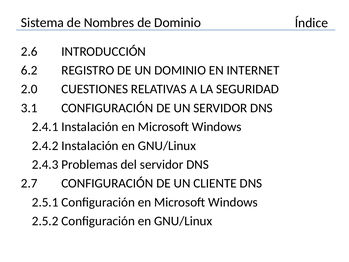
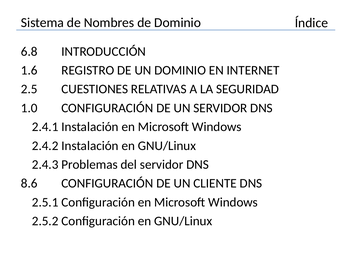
2.6: 2.6 -> 6.8 (29, 51)
6.2: 6.2 -> 1.6 (29, 70)
2.0: 2.0 -> 2.5 (29, 89)
3.1: 3.1 -> 1.0 (29, 108)
2.7: 2.7 -> 8.6 (29, 183)
